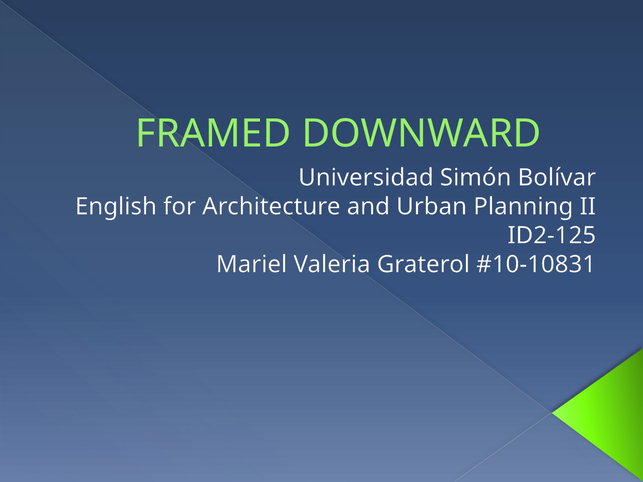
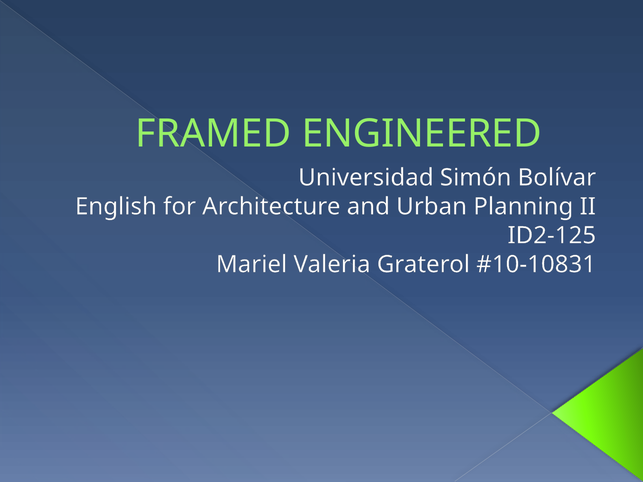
DOWNWARD: DOWNWARD -> ENGINEERED (422, 134)
